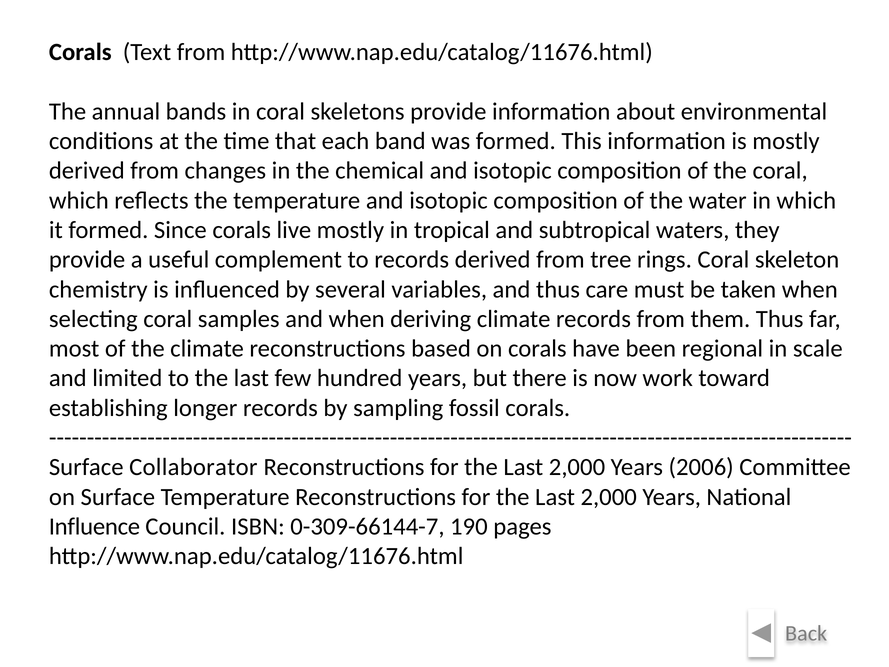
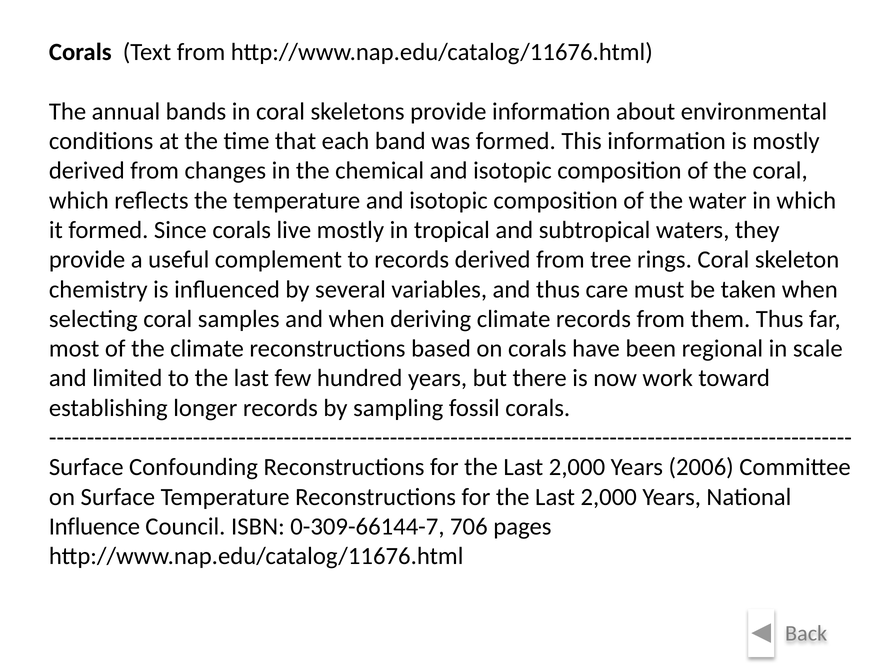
Collaborator: Collaborator -> Confounding (193, 467)
190: 190 -> 706 (469, 526)
